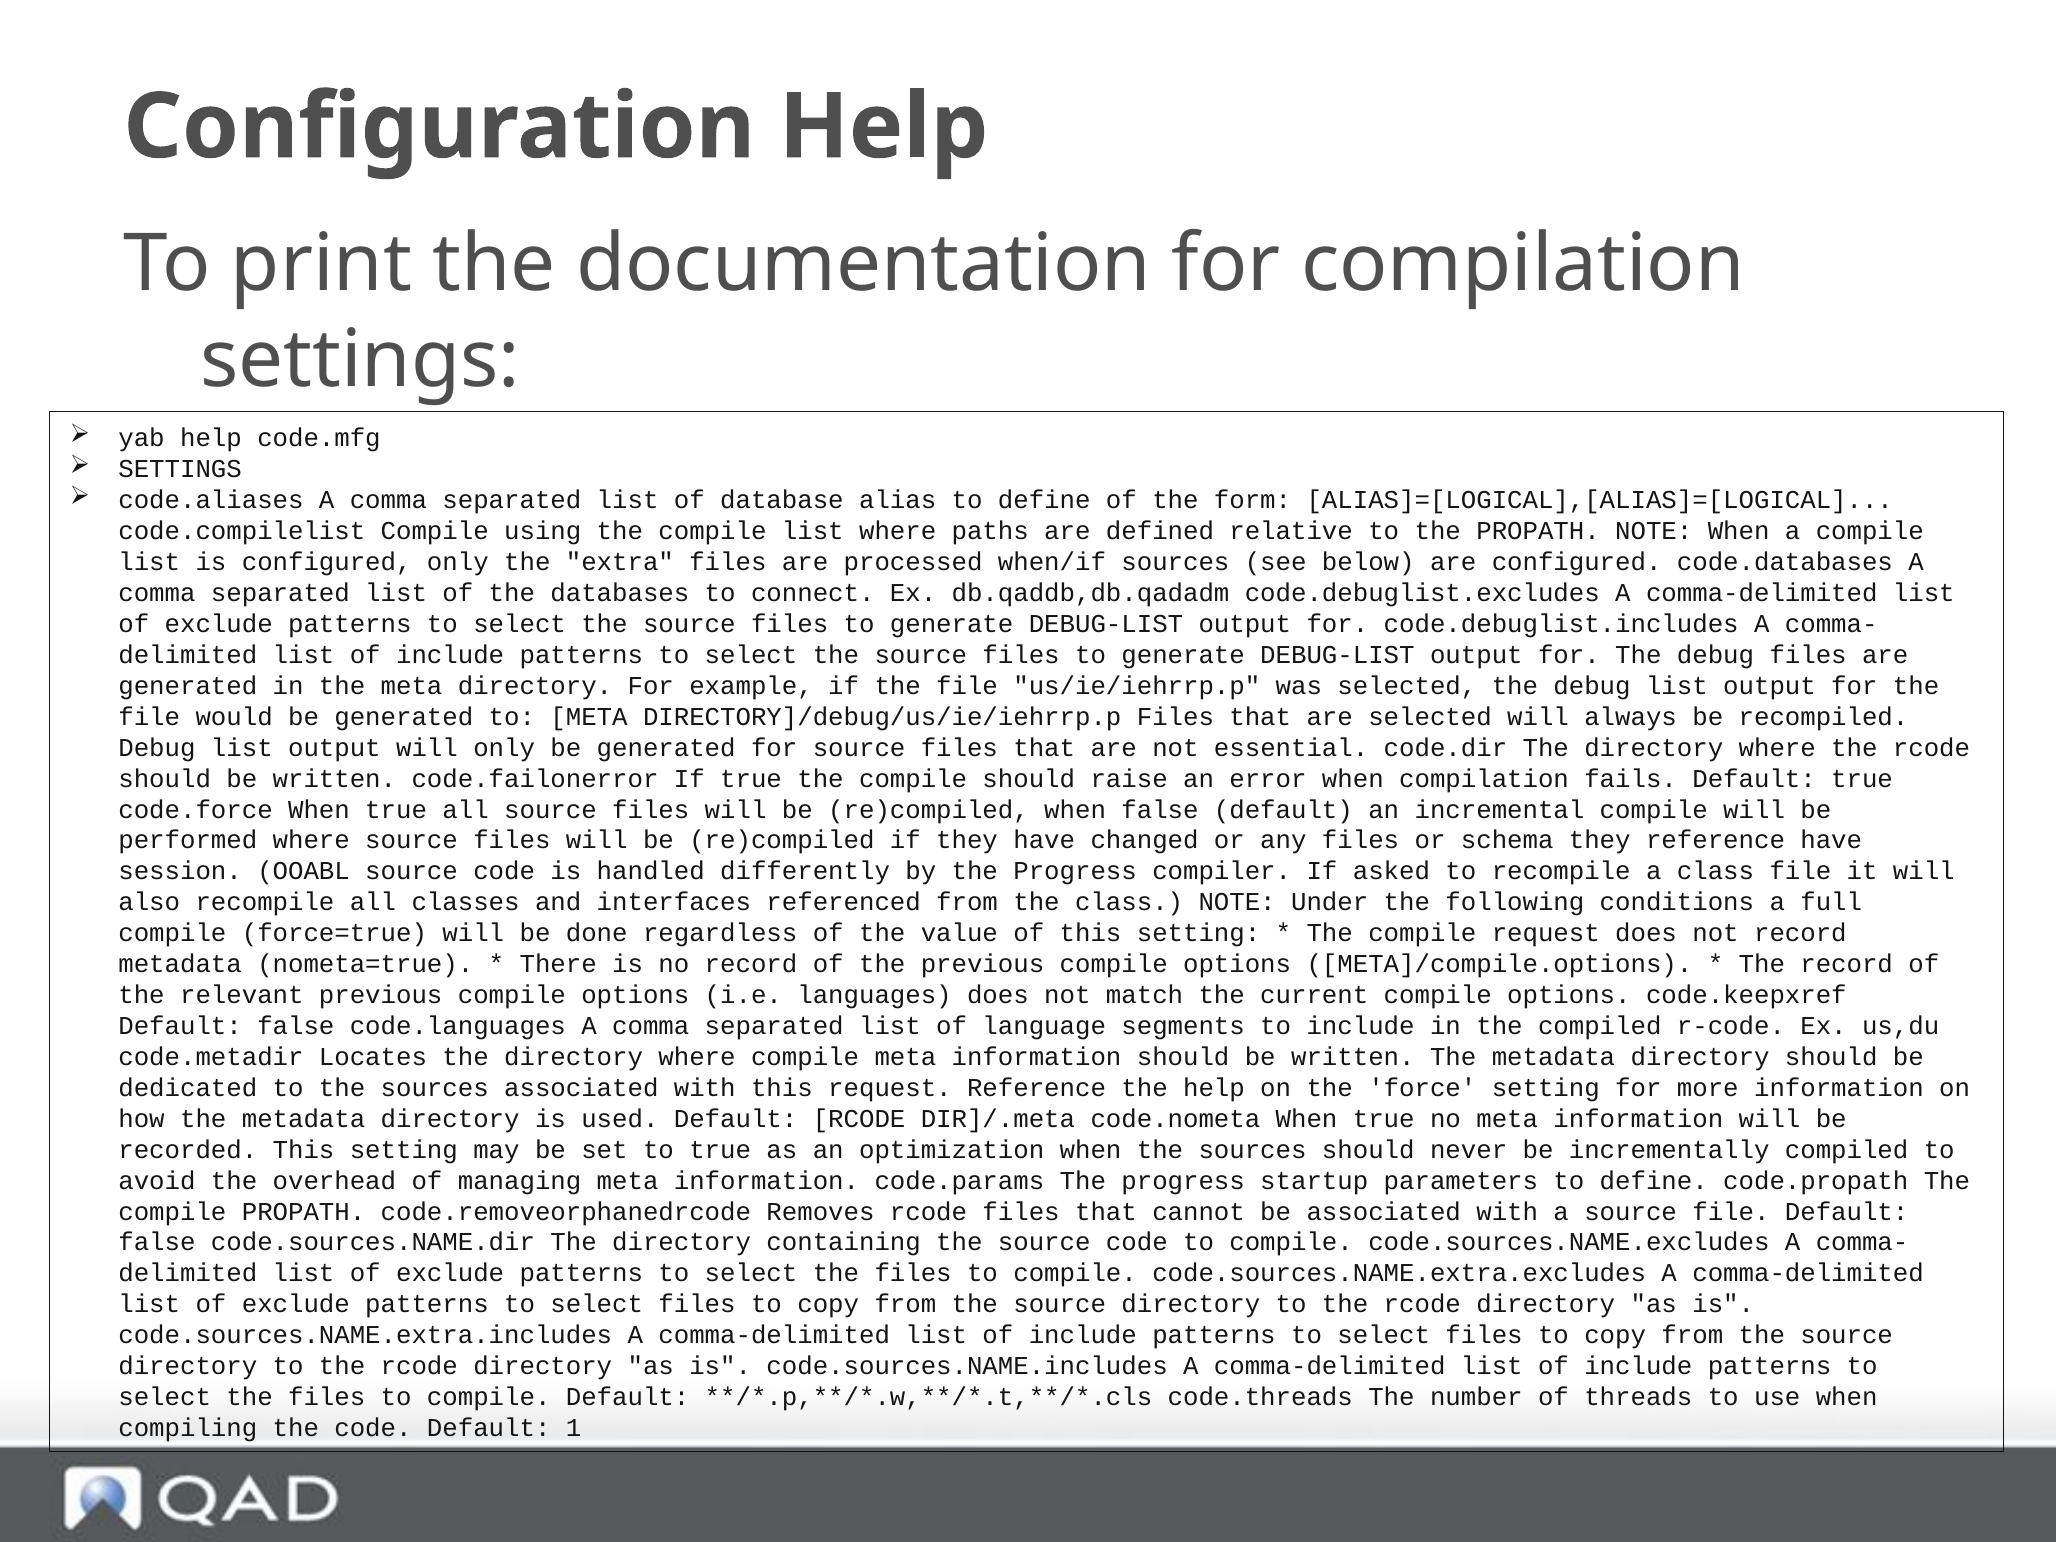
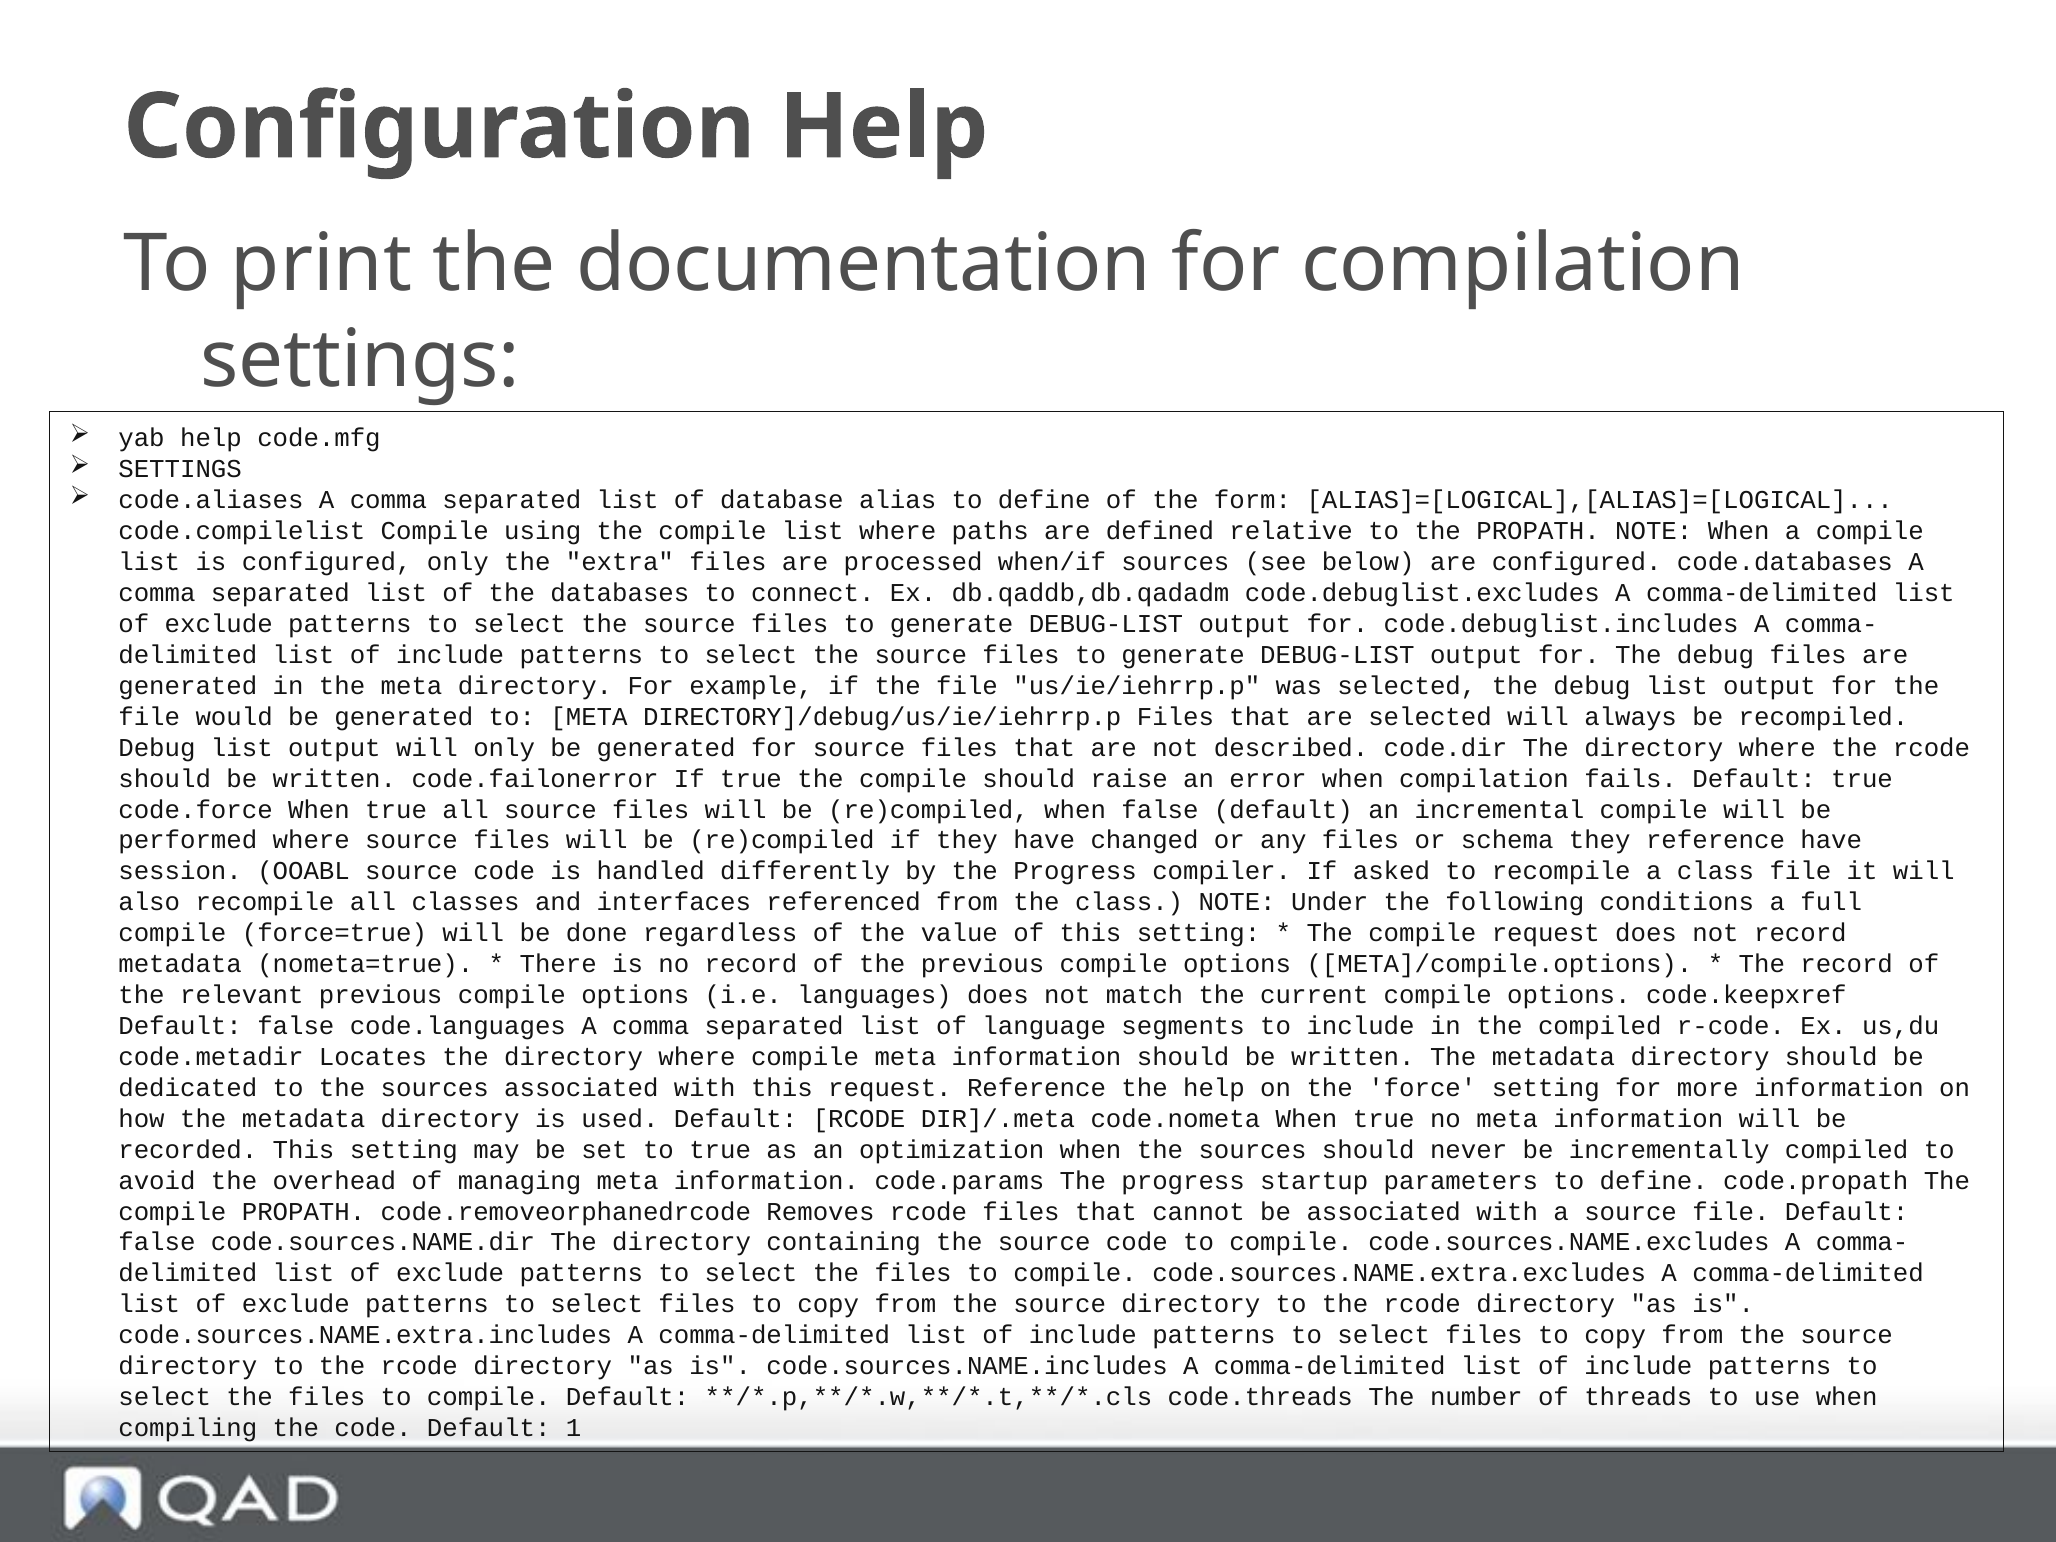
essential: essential -> described (1291, 748)
